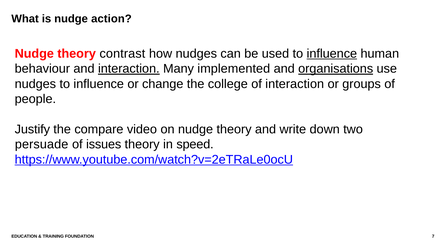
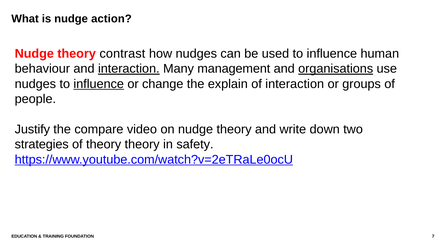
influence underline: present -> none (332, 54)
implemented: implemented -> management (234, 69)
influence underline: none -> present (99, 84)
college: college -> explain (228, 84)
persuade: persuade -> strategies (42, 144)
of issues: issues -> theory (104, 144)
speed: speed -> safety (195, 144)
